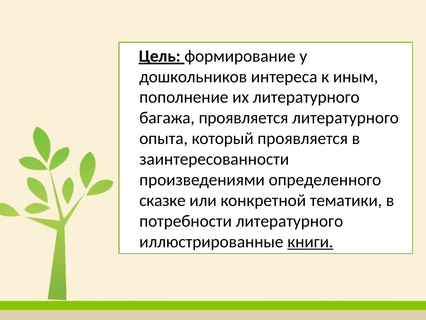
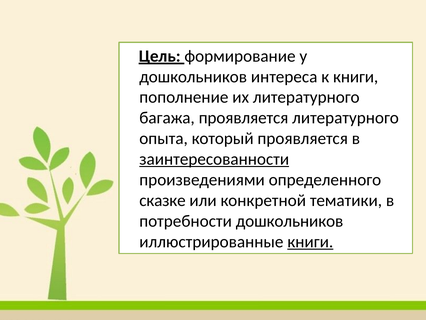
к иным: иным -> книги (356, 77)
заинтересованности underline: none -> present (214, 159)
потребности литературного: литературного -> дошкольников (290, 221)
